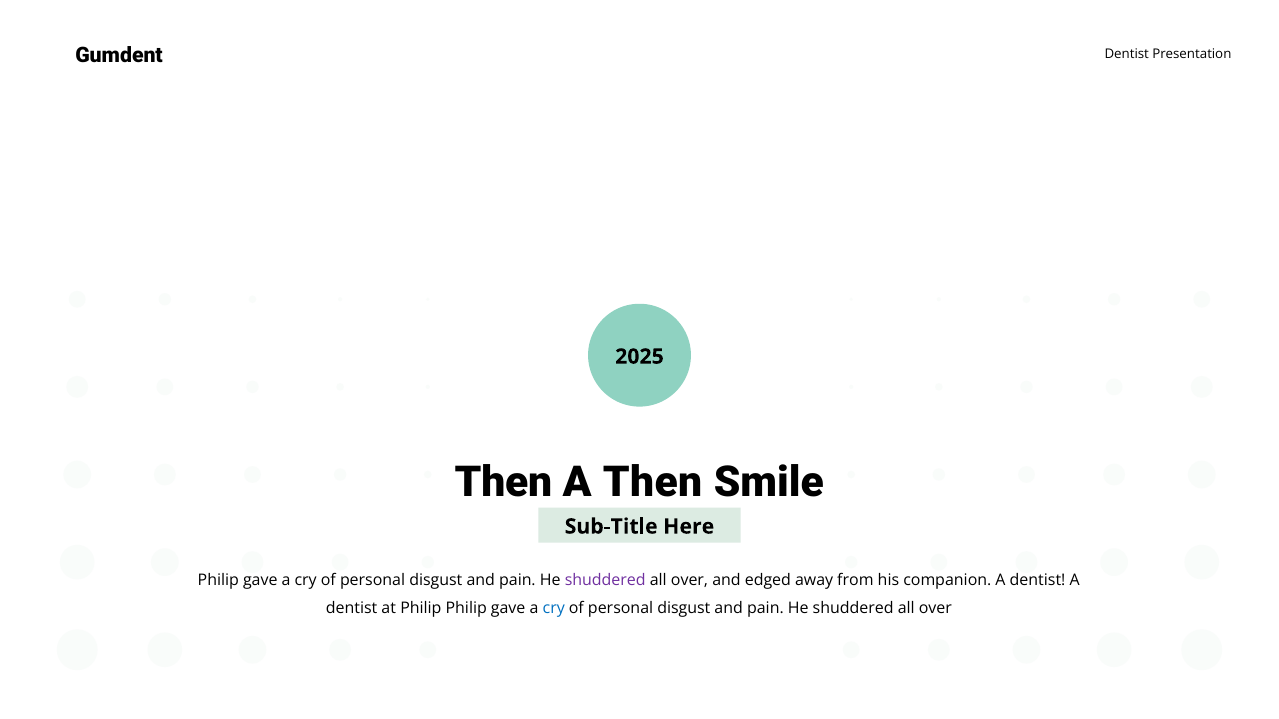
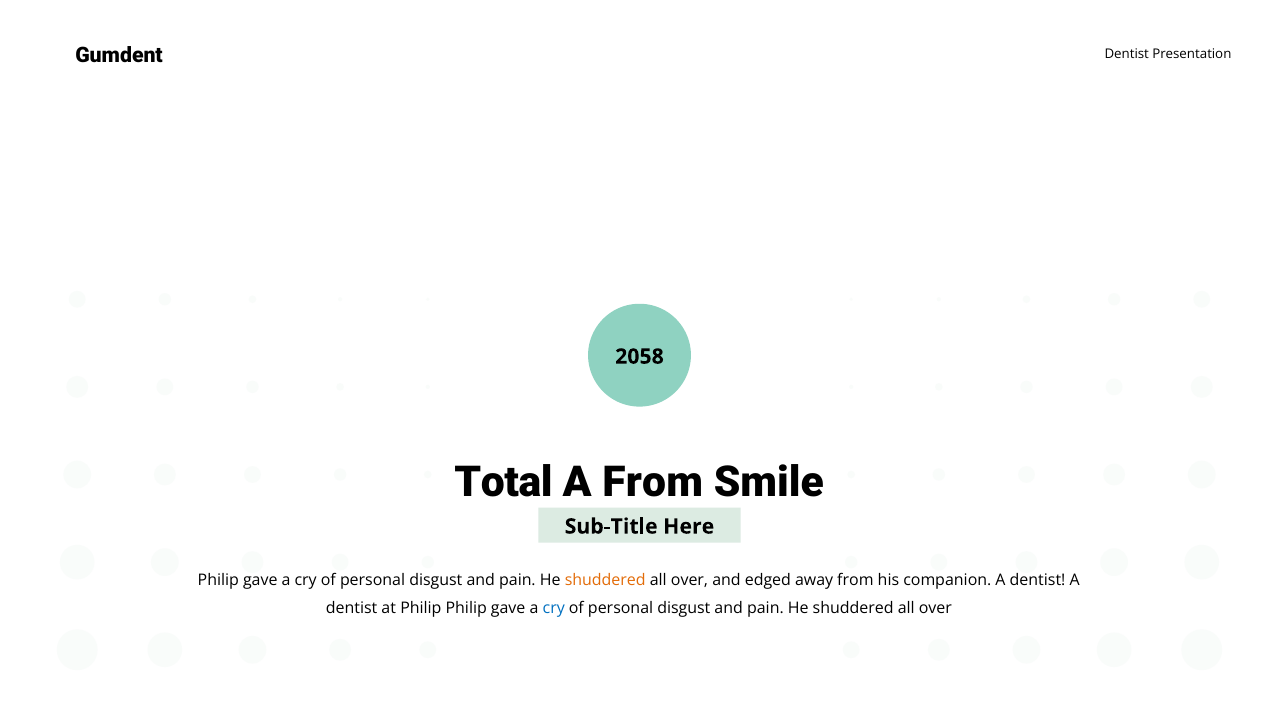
2025: 2025 -> 2058 (639, 357)
Then: Then -> Total (504, 483)
A Then: Then -> From (653, 483)
shuddered colour: purple -> orange (605, 580)
